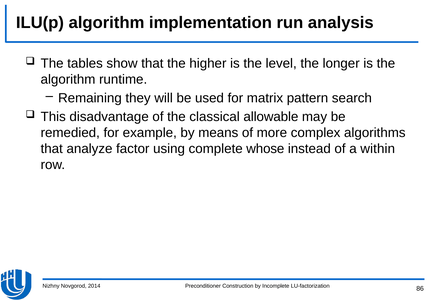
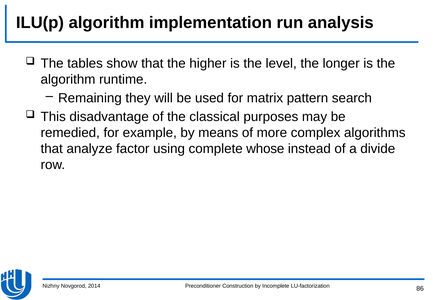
allowable: allowable -> purposes (271, 117)
within: within -> divide (378, 149)
